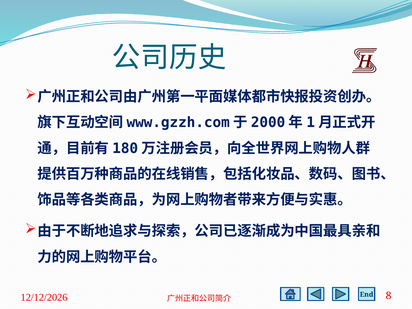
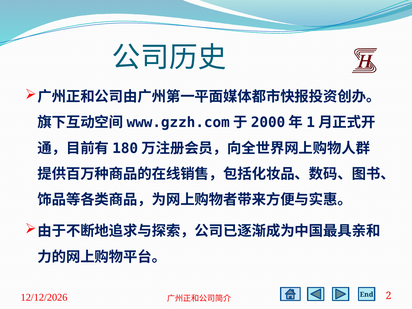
8: 8 -> 2 (389, 296)
